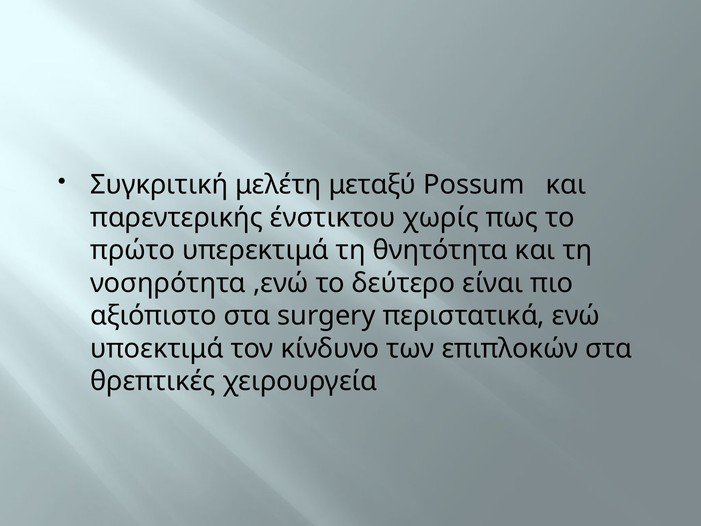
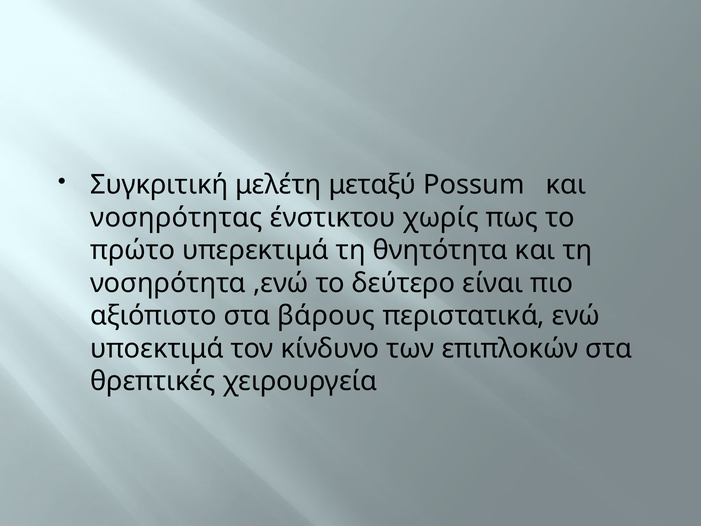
παρεντερικής: παρεντερικής -> νοσηρότητας (177, 218)
surgery: surgery -> βάρους (326, 316)
